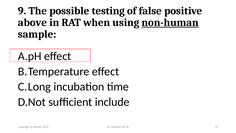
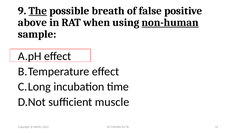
The underline: none -> present (38, 11)
testing: testing -> breath (108, 11)
include: include -> muscle (112, 102)
